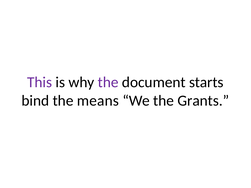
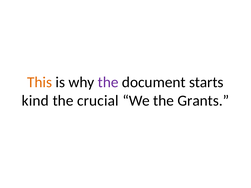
This colour: purple -> orange (40, 82)
bind: bind -> kind (35, 101)
means: means -> crucial (98, 101)
